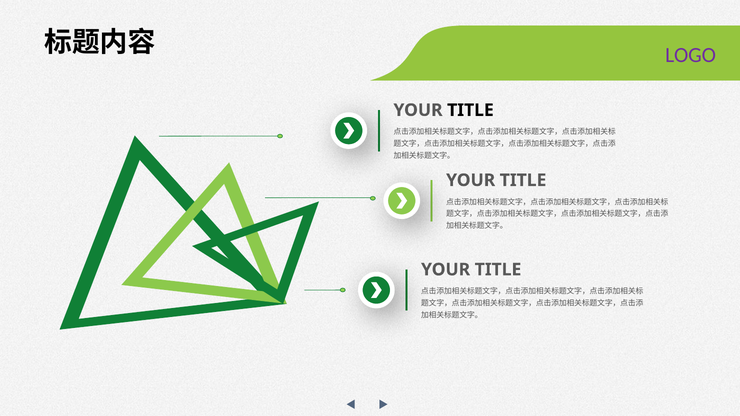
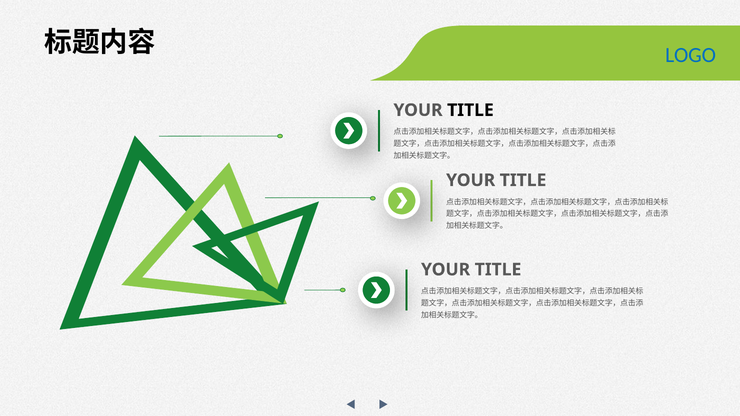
LOGO colour: purple -> blue (691, 55)
